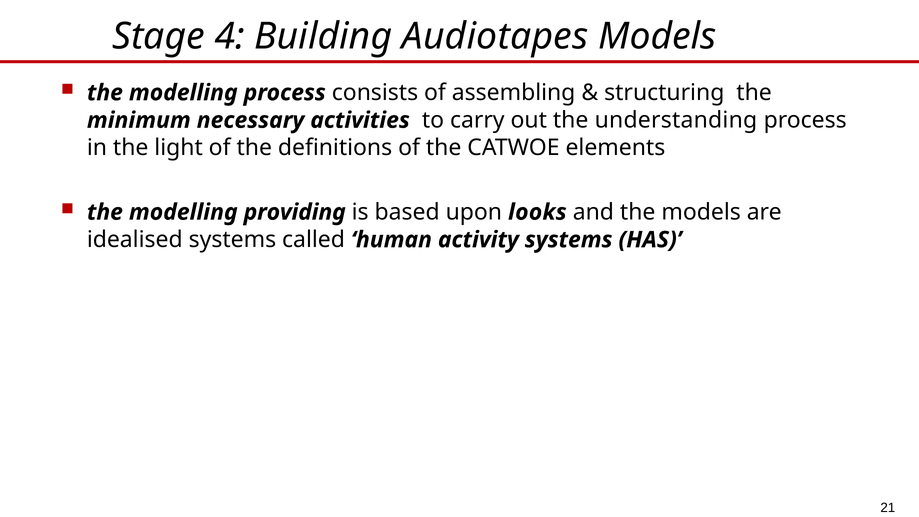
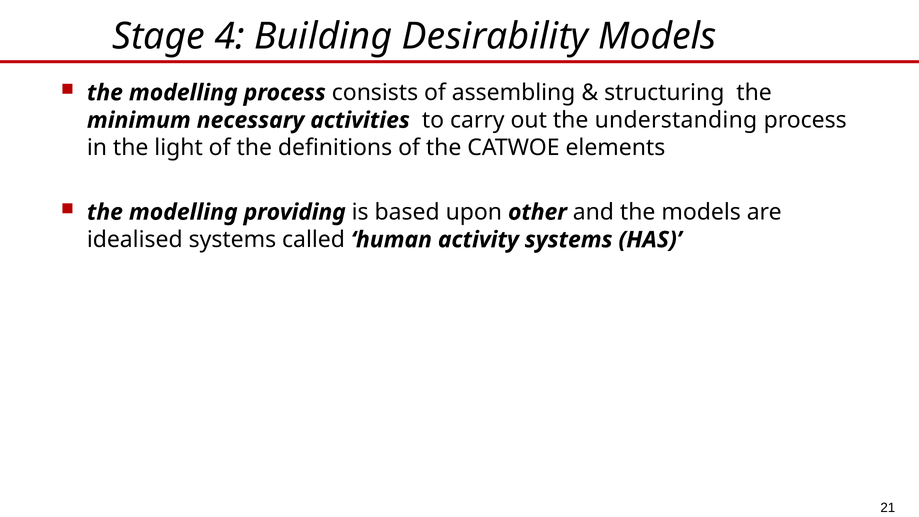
Audiotapes: Audiotapes -> Desirability (495, 36)
looks: looks -> other (538, 212)
